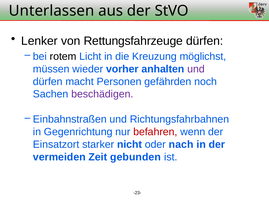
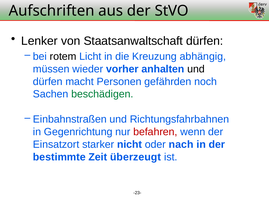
Unterlassen: Unterlassen -> Aufschriften (52, 11)
Rettungsfahrzeuge: Rettungsfahrzeuge -> Staatsanwaltschaft (133, 41)
möglichst: möglichst -> abhängig (203, 56)
und colour: purple -> black (196, 69)
beschädigen colour: purple -> green (102, 94)
vermeiden: vermeiden -> bestimmte (59, 157)
gebunden: gebunden -> überzeugt (136, 157)
